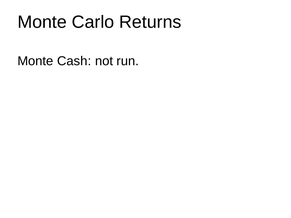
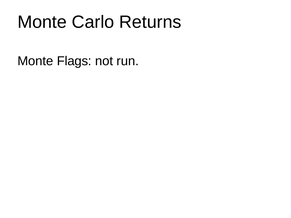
Cash: Cash -> Flags (74, 61)
